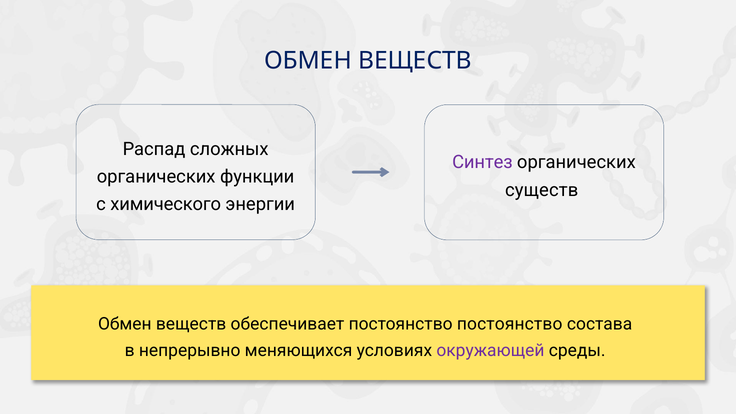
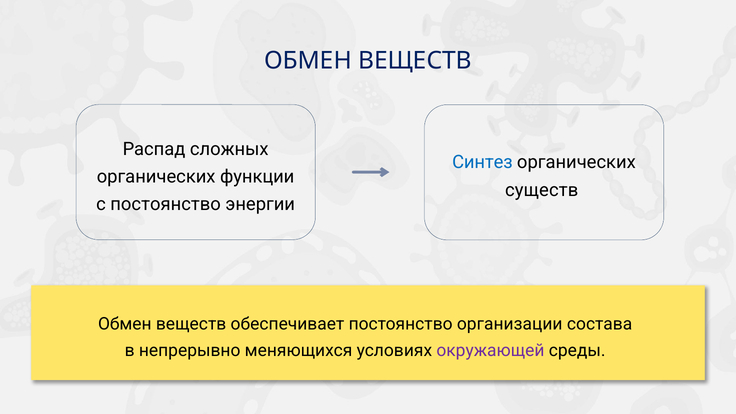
Синтез colour: purple -> blue (482, 162)
с химического: химического -> постоянство (166, 204)
постоянство постоянство: постоянство -> организации (510, 324)
